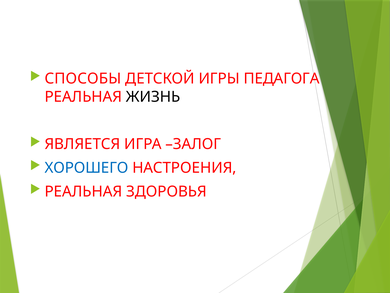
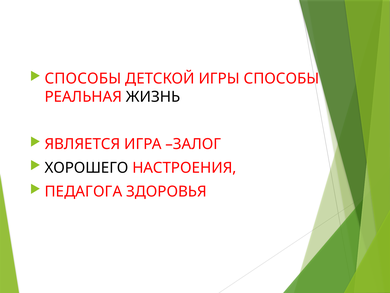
ИГРЫ ПЕДАГОГА: ПЕДАГОГА -> СПОСОБЫ (281, 79)
ХОРОШЕГО colour: blue -> black (86, 168)
РЕАЛЬНАЯ: РЕАЛЬНАЯ -> ПЕДАГОГА (83, 191)
